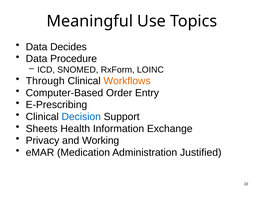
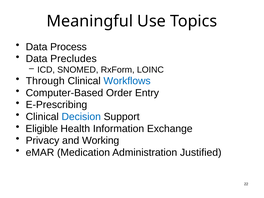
Decides: Decides -> Process (68, 47)
Procedure: Procedure -> Precludes (74, 59)
Workflows colour: orange -> blue (127, 81)
Sheets: Sheets -> Eligible (42, 129)
